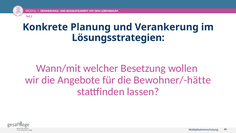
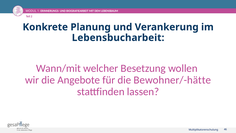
Lösungsstrategien: Lösungsstrategien -> Lebensbucharbeit (118, 38)
